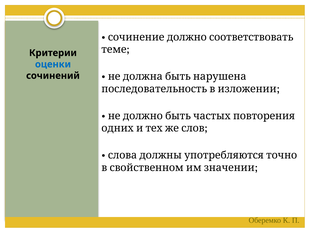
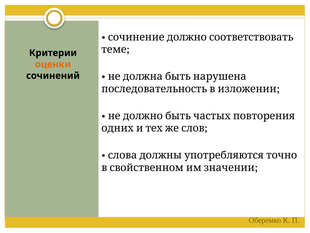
оценки colour: blue -> orange (53, 64)
